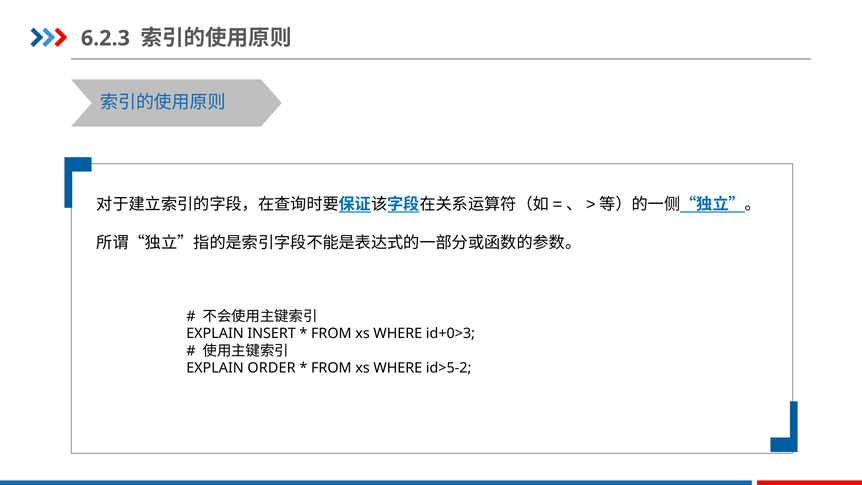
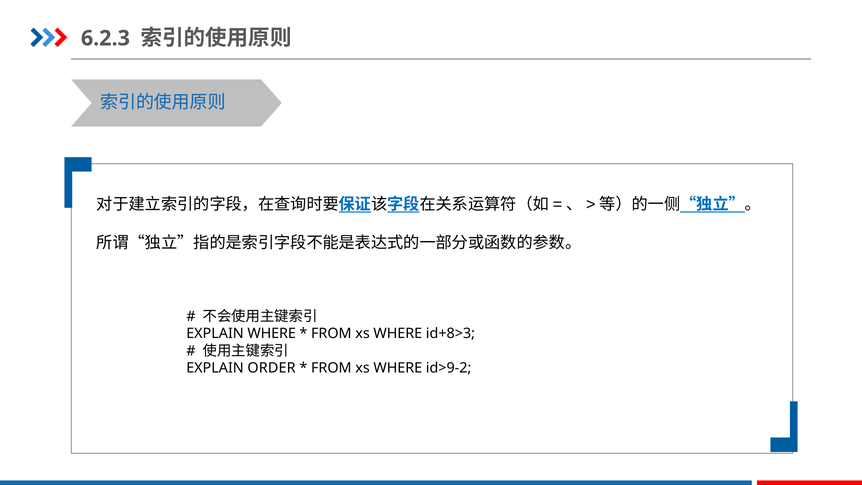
EXPLAIN INSERT: INSERT -> WHERE (272, 334)
id+0>3: id+0>3 -> id+8>3 (450, 334)
id>5-2: id>5-2 -> id>9-2 (449, 368)
